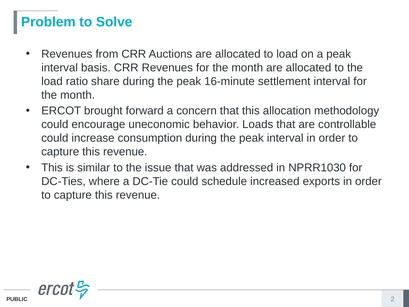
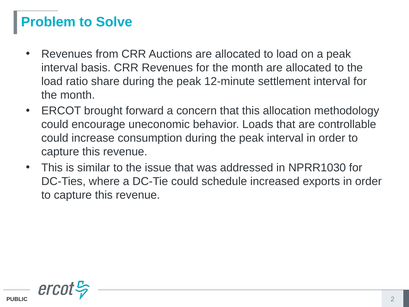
16-minute: 16-minute -> 12-minute (230, 81)
